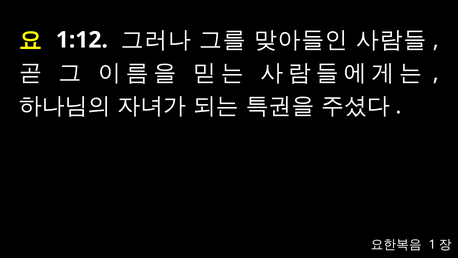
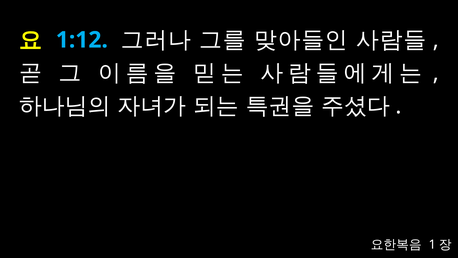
1:12 colour: white -> light blue (82, 40)
